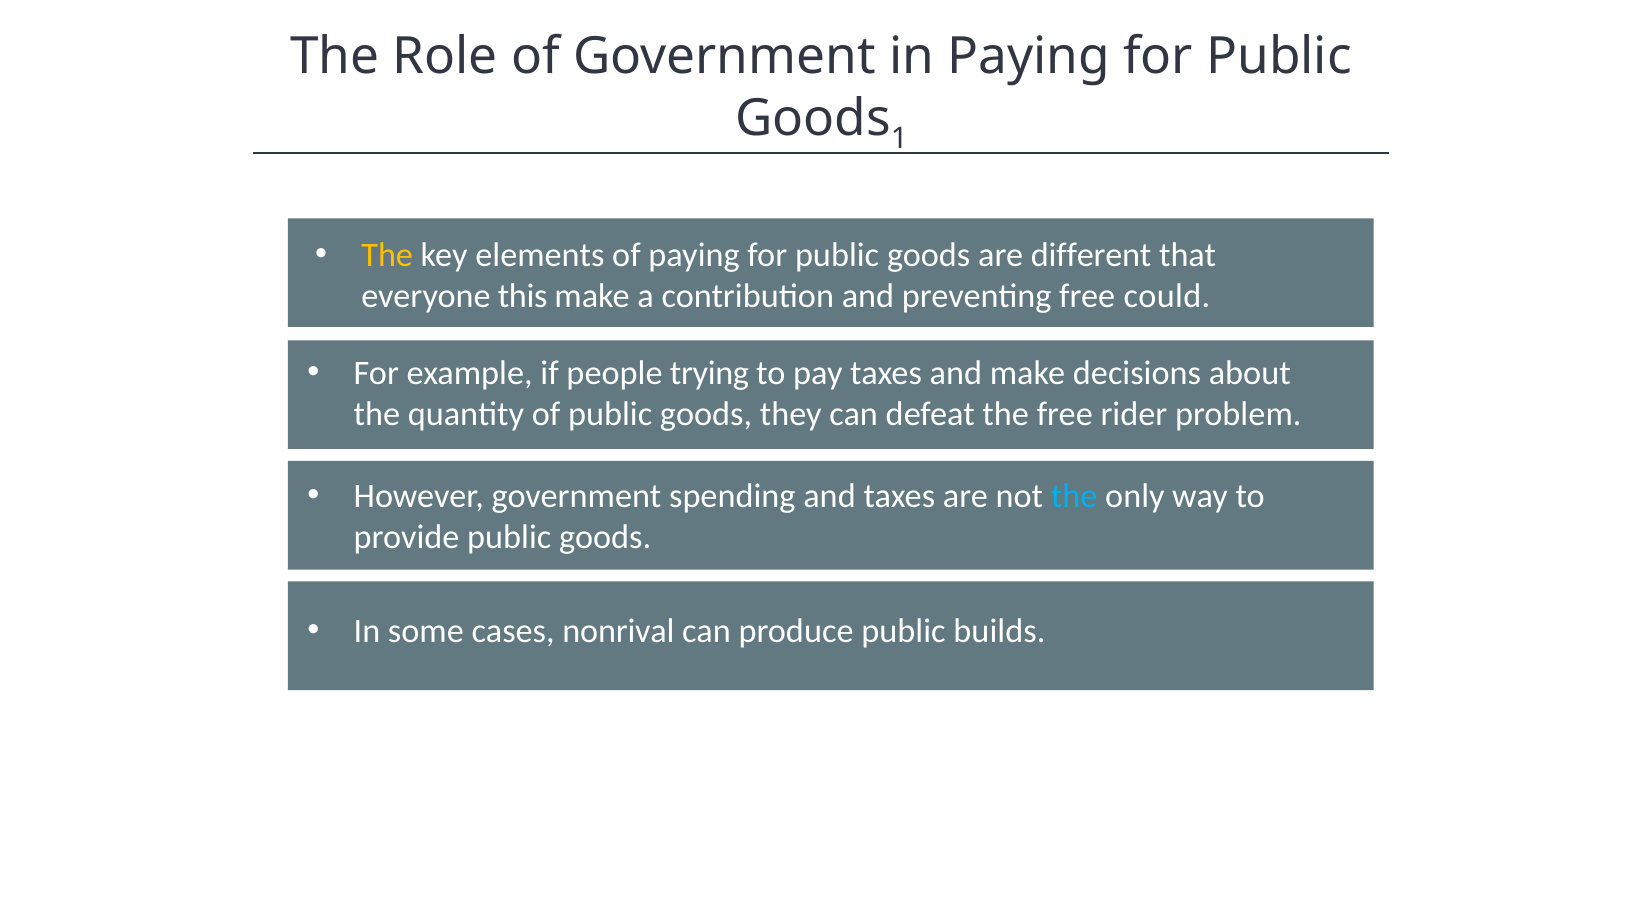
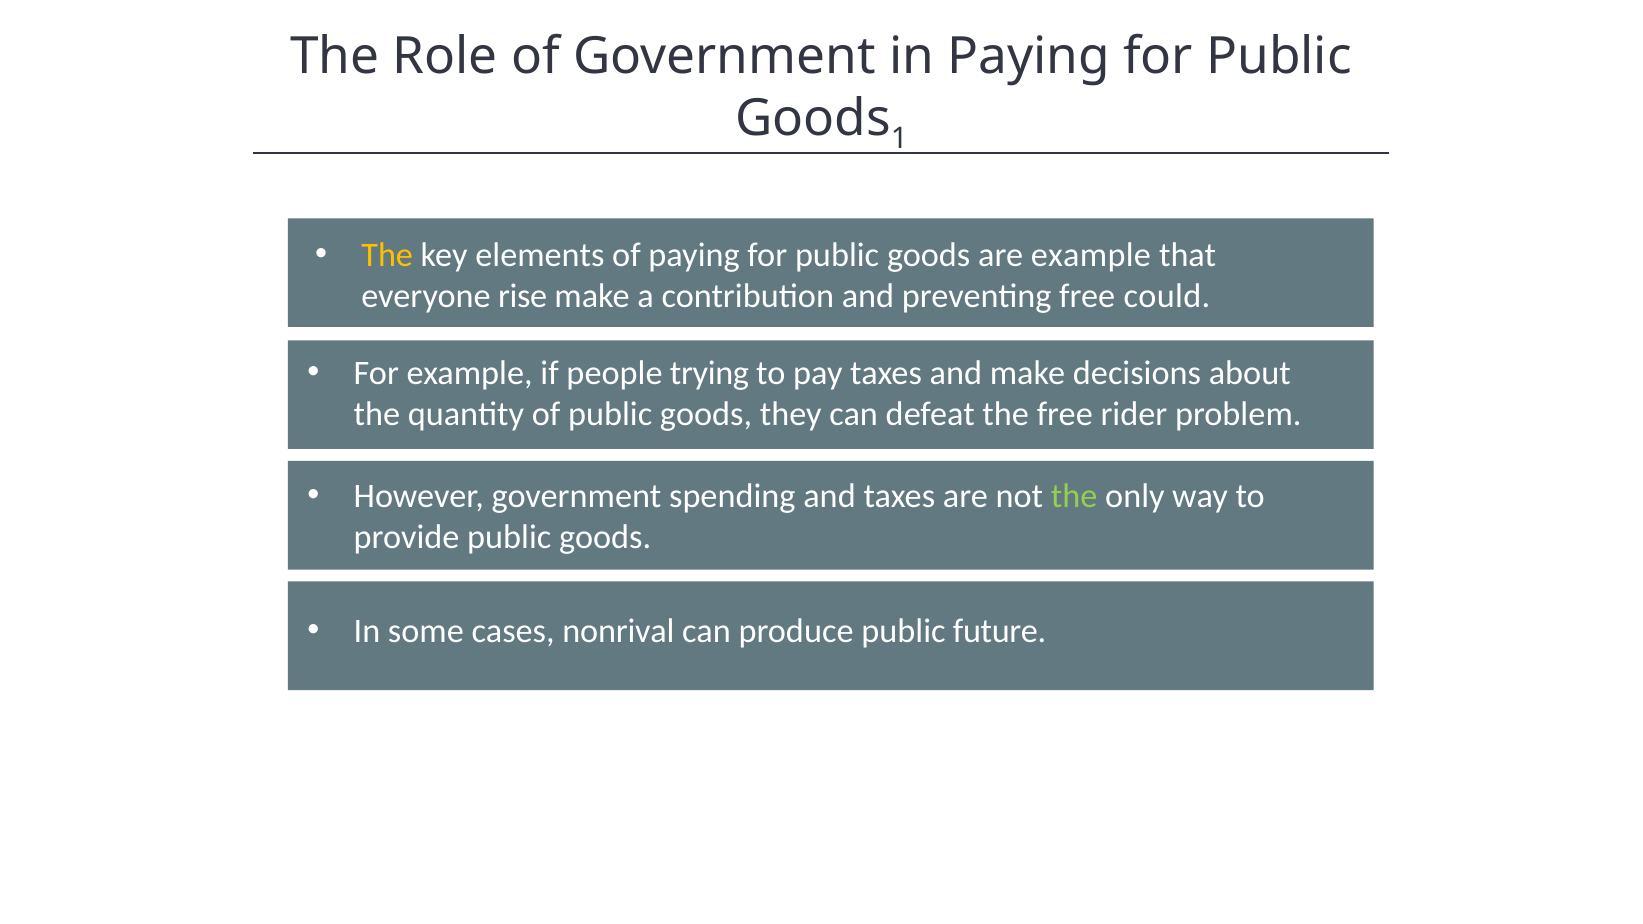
are different: different -> example (1091, 255)
this: this -> rise (523, 296)
the colour: light blue -> light green (1074, 497)
builds: builds -> future (1000, 632)
